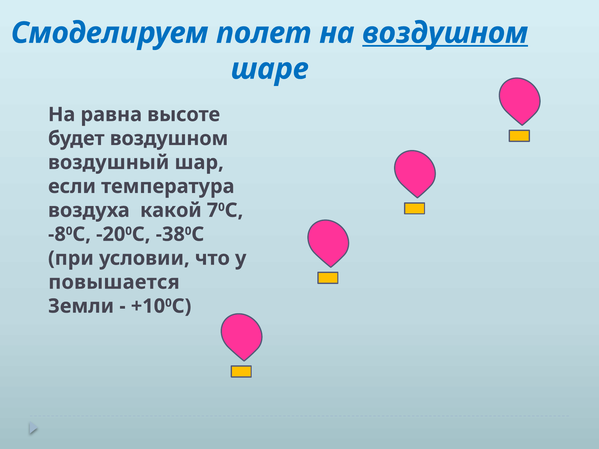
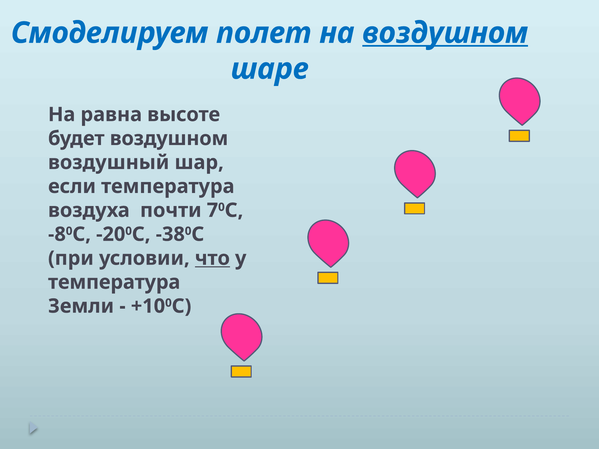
какой: какой -> почти (171, 210)
что underline: none -> present (212, 258)
повышается: повышается -> температура (114, 282)
